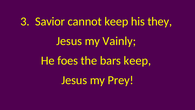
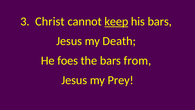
Savior: Savior -> Christ (50, 21)
keep underline: none -> present (116, 21)
his they: they -> bars (160, 21)
Vainly: Vainly -> Death (119, 41)
bars keep: keep -> from (137, 60)
